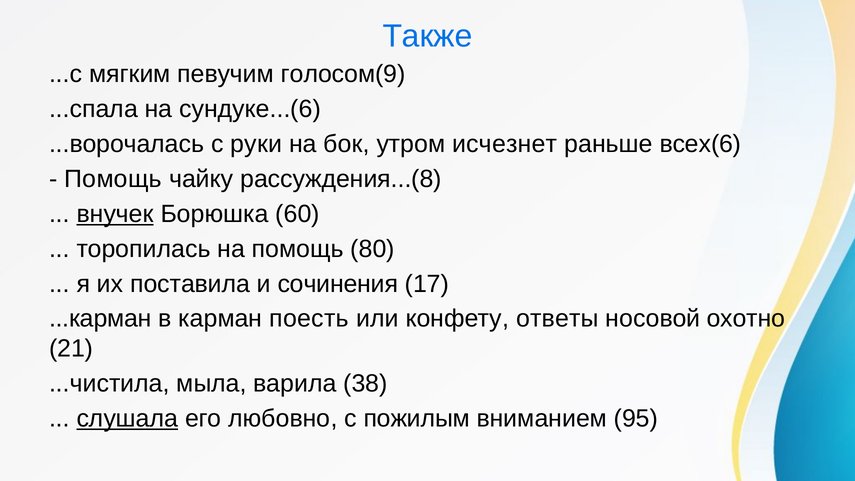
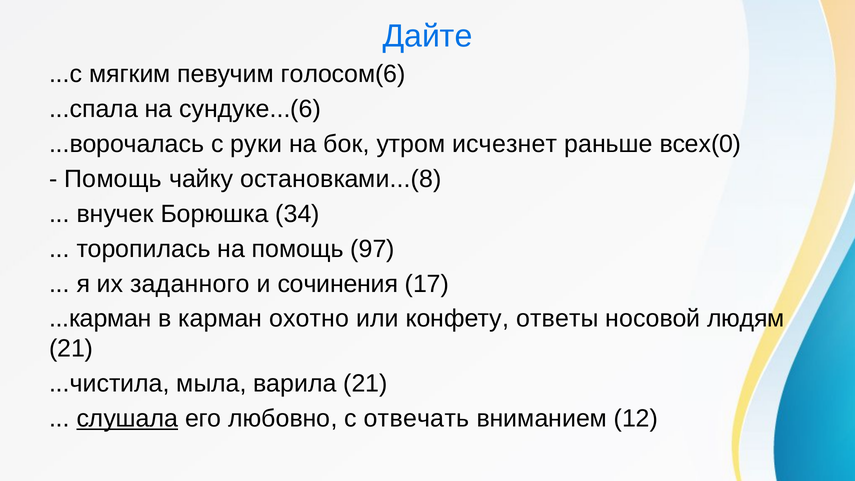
Также: Также -> Дайте (427, 36)
голосом(9: голосом(9 -> голосом(6 (343, 74)
всех(6: всех(6 -> всех(0 (700, 144)
рассуждения...(8: рассуждения...(8 -> остановками...(8 (341, 179)
внучек underline: present -> none (115, 214)
60: 60 -> 34 (298, 214)
80: 80 -> 97 (373, 249)
поставила: поставила -> заданного (190, 284)
поесть: поесть -> охотно (309, 319)
охотно: охотно -> людям (746, 319)
варила 38: 38 -> 21 (365, 384)
пожилым: пожилым -> отвечать (416, 418)
95: 95 -> 12 (636, 418)
